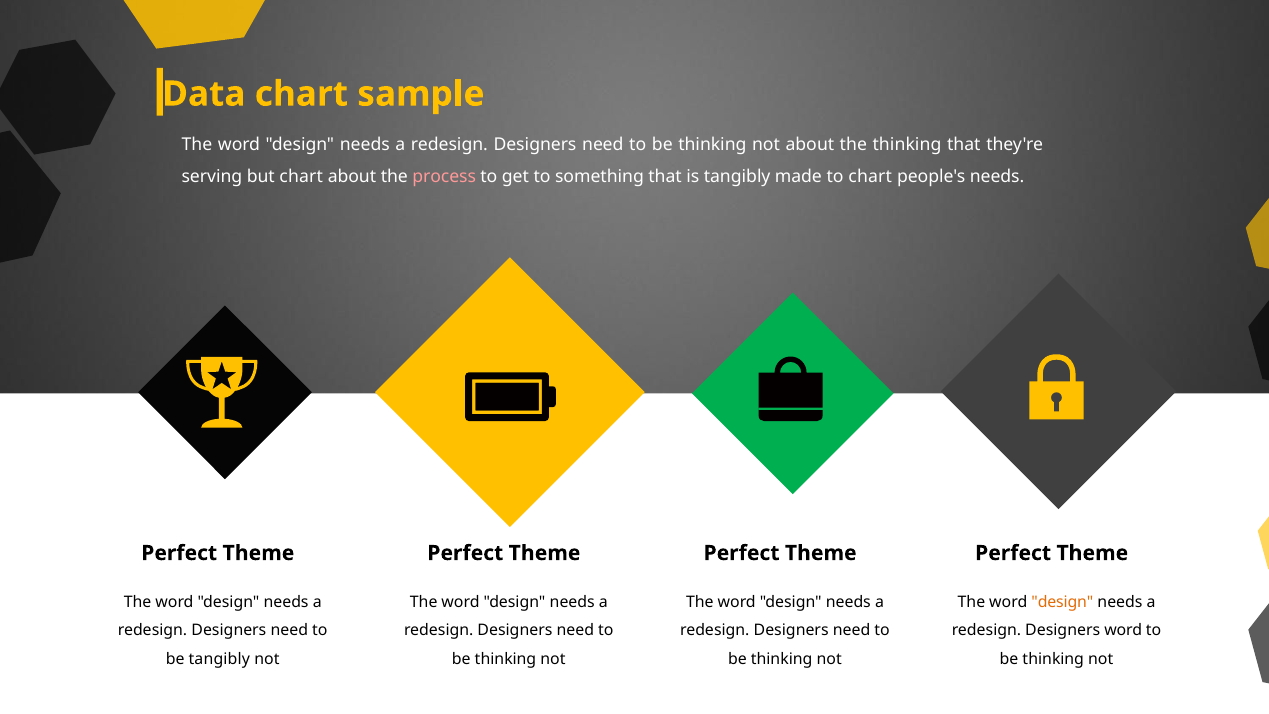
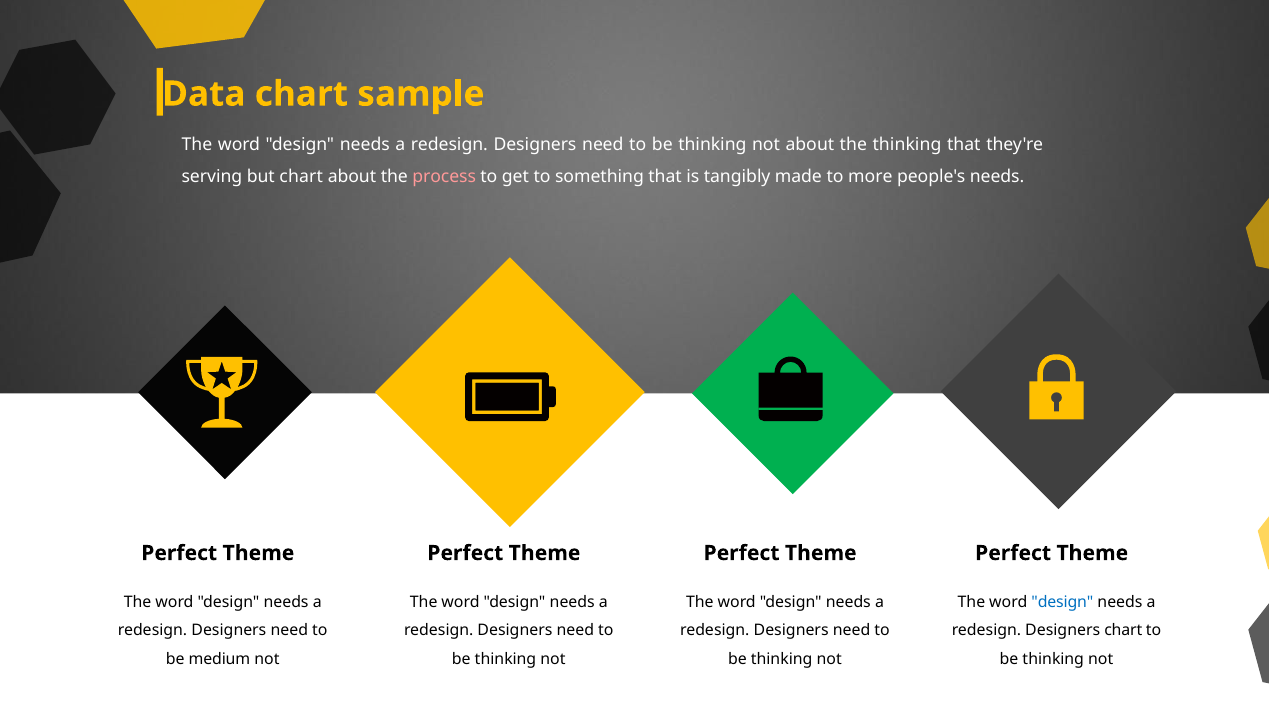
to chart: chart -> more (870, 176)
design colour: orange -> blue (1062, 602)
Designers word: word -> chart (1123, 630)
be tangibly: tangibly -> medium (219, 659)
